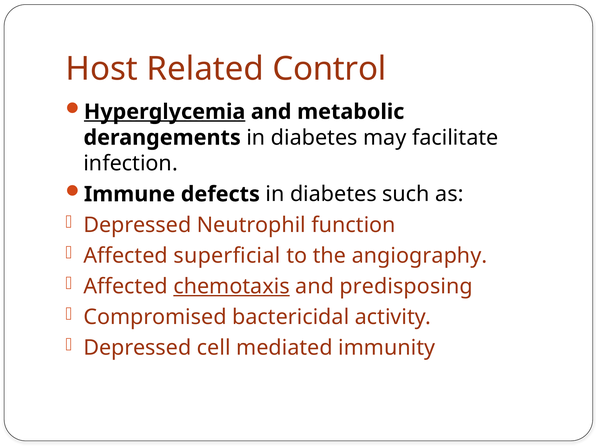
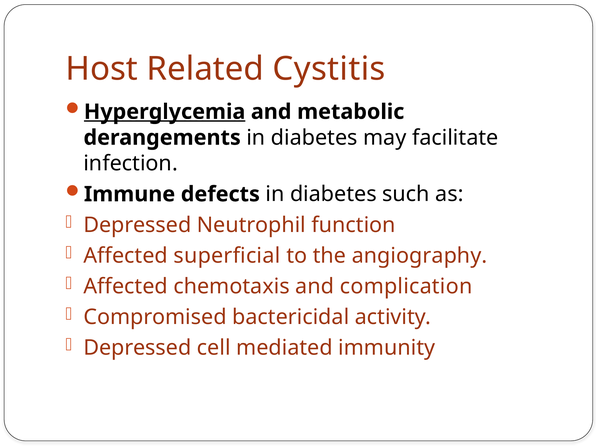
Control: Control -> Cystitis (329, 69)
chemotaxis underline: present -> none (232, 287)
predisposing: predisposing -> complication (406, 287)
